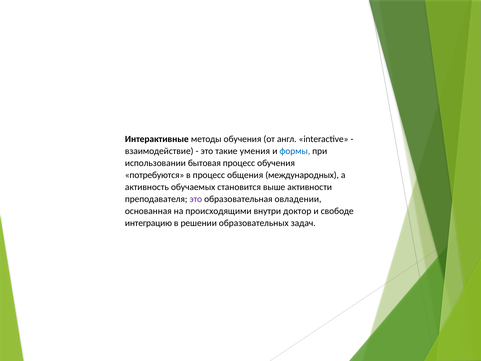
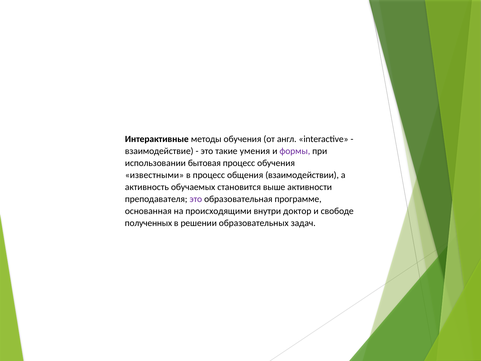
формы colour: blue -> purple (295, 151)
потребуются: потребуются -> известными (154, 175)
международных: международных -> взаимодействии (302, 175)
овладении: овладении -> программе (298, 199)
интеграцию: интеграцию -> полученных (148, 223)
